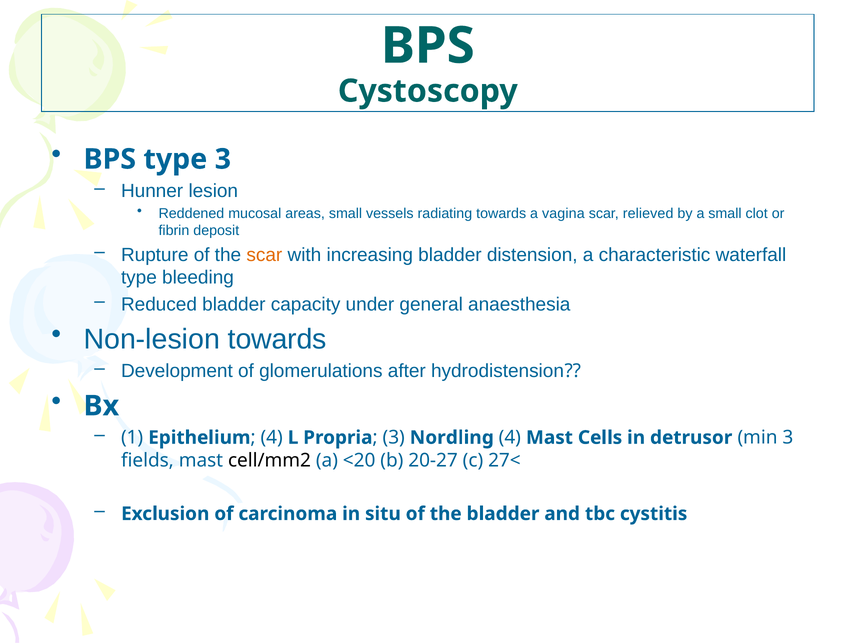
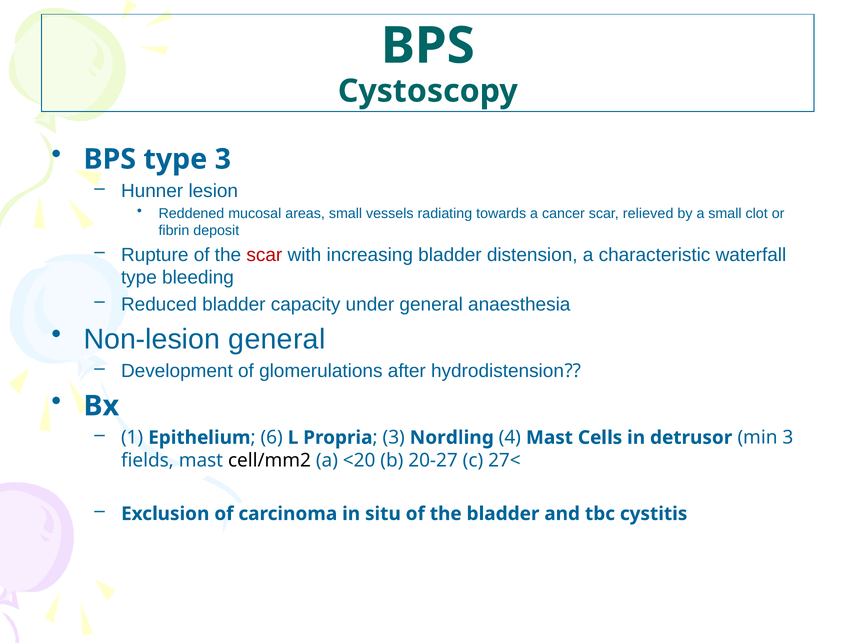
vagina: vagina -> cancer (563, 213)
scar colour: orange -> red (264, 255)
Non-lesion towards: towards -> general (277, 339)
Epithelium 4: 4 -> 6 (272, 437)
